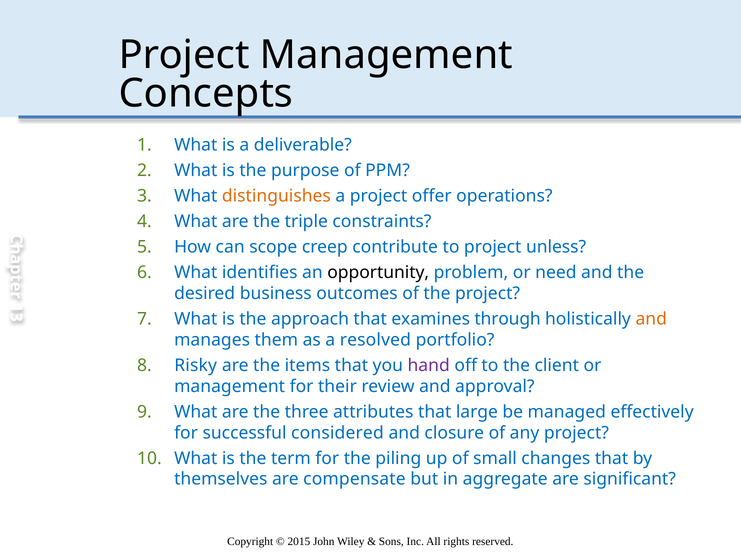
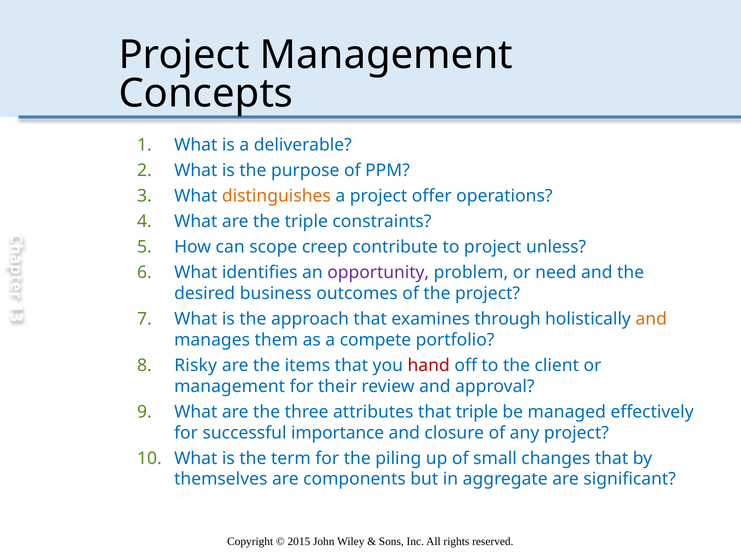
opportunity colour: black -> purple (378, 273)
resolved: resolved -> compete (375, 340)
hand colour: purple -> red (429, 366)
that large: large -> triple (477, 412)
considered: considered -> importance (338, 433)
compensate: compensate -> components (355, 480)
